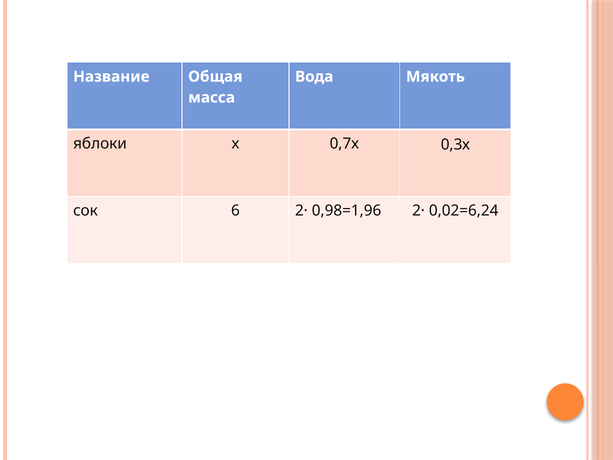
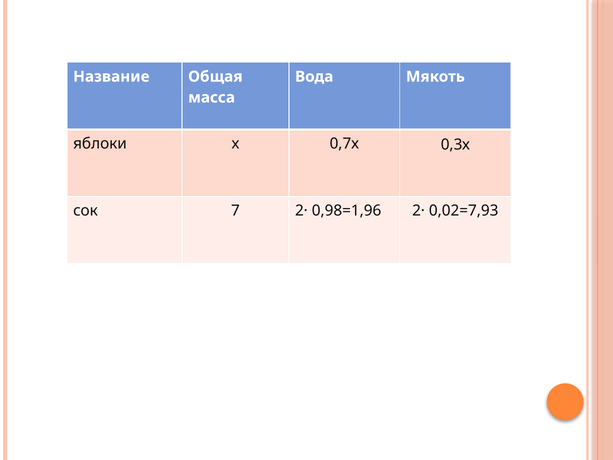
6: 6 -> 7 (235, 211)
0,02=6,24: 0,02=6,24 -> 0,02=7,93 (464, 211)
